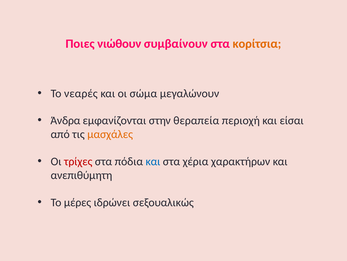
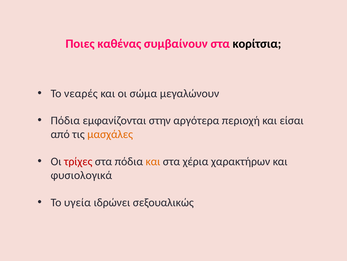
νιώθουν: νιώθουν -> καθένας (119, 44)
κορίτσια colour: orange -> black (257, 44)
Άνδρα: Άνδρα -> Πόδια (65, 120)
θεραπεία: θεραπεία -> αργότερα (196, 120)
και colour: blue -> orange (153, 161)
ανεπιθύμητη: ανεπιθύμητη -> φυσιολογικά (81, 175)
μέρες: μέρες -> υγεία (77, 202)
